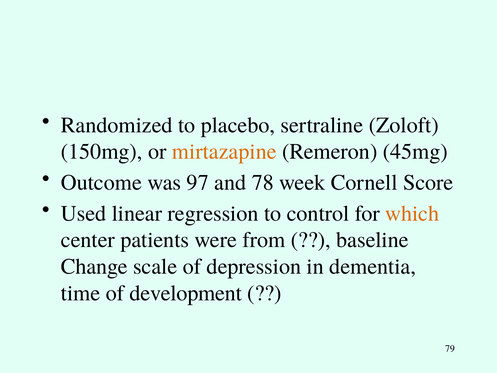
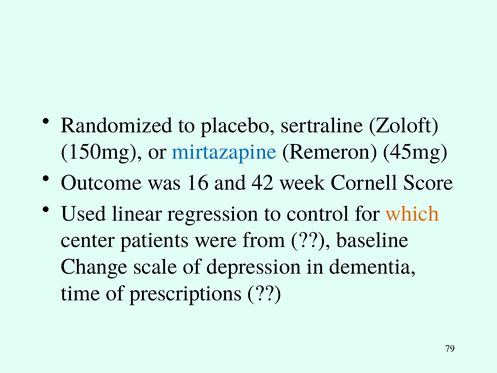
mirtazapine colour: orange -> blue (224, 151)
97: 97 -> 16 (198, 182)
78: 78 -> 42 (263, 182)
development: development -> prescriptions (186, 293)
